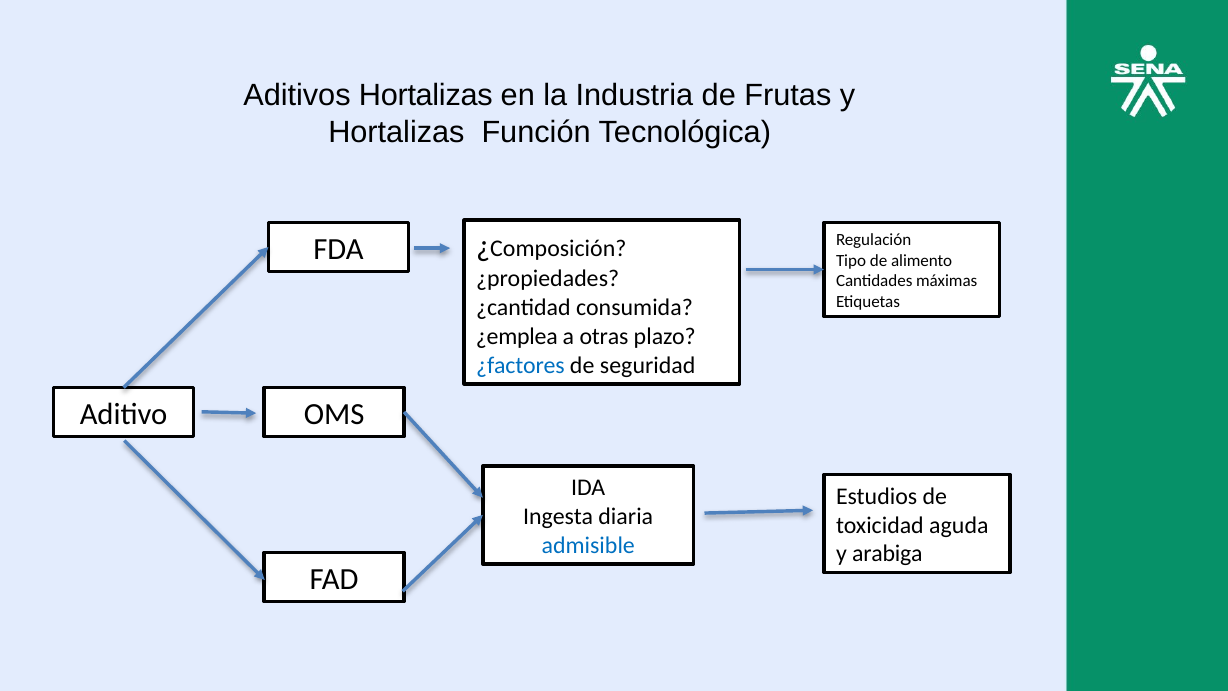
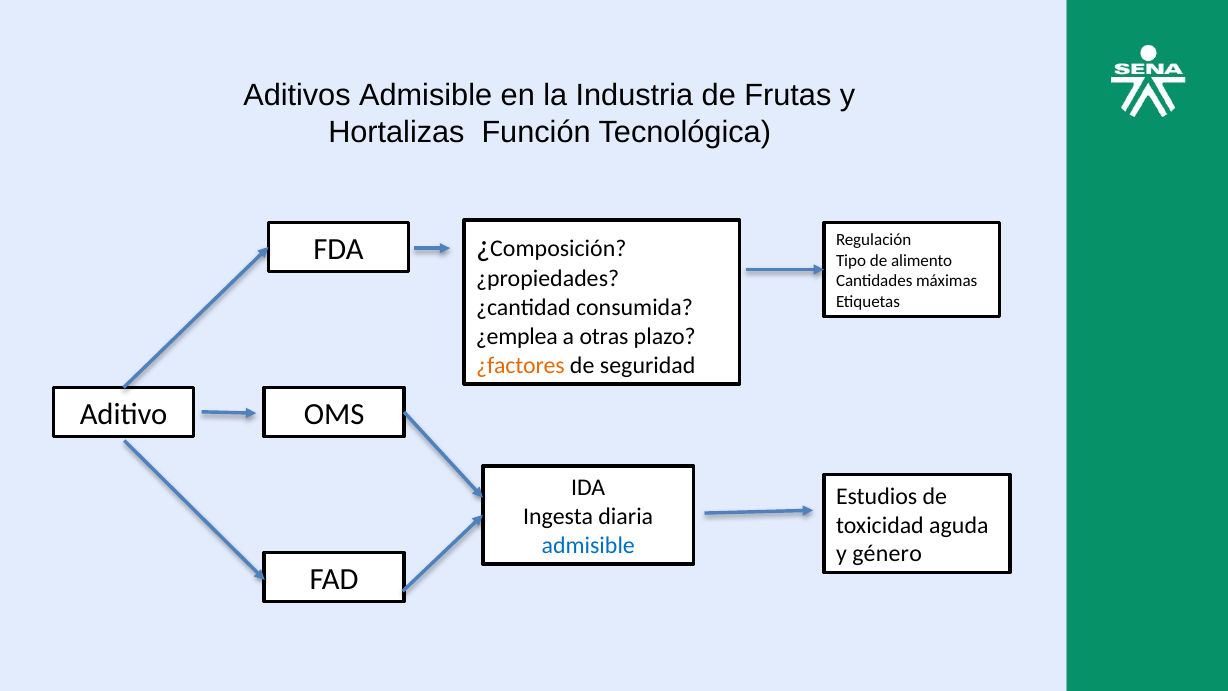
Aditivos Hortalizas: Hortalizas -> Admisible (426, 95)
¿factores colour: blue -> orange (520, 365)
arabiga: arabiga -> género (887, 554)
